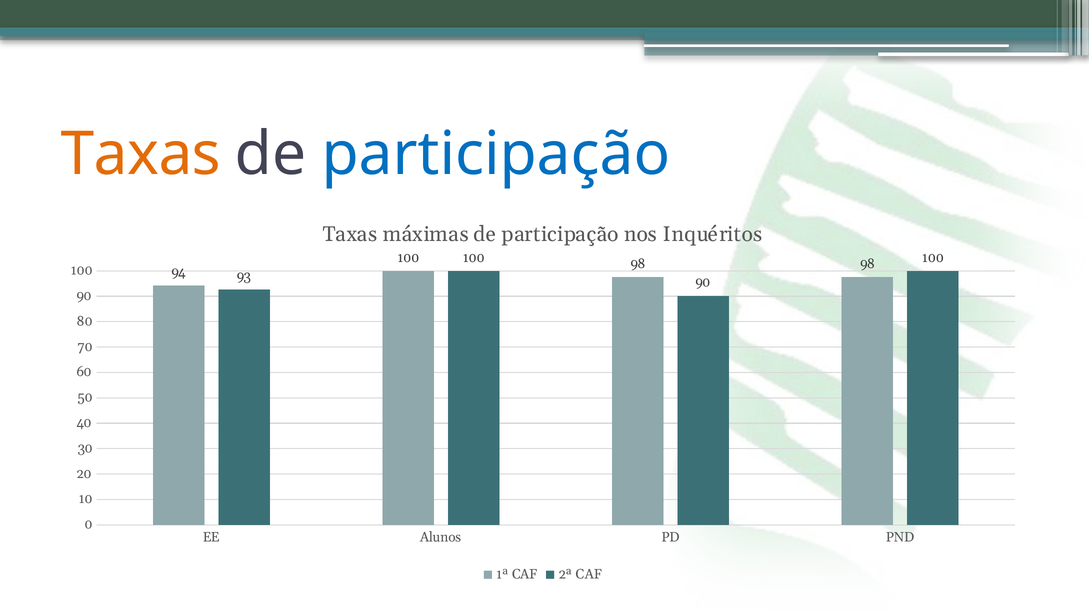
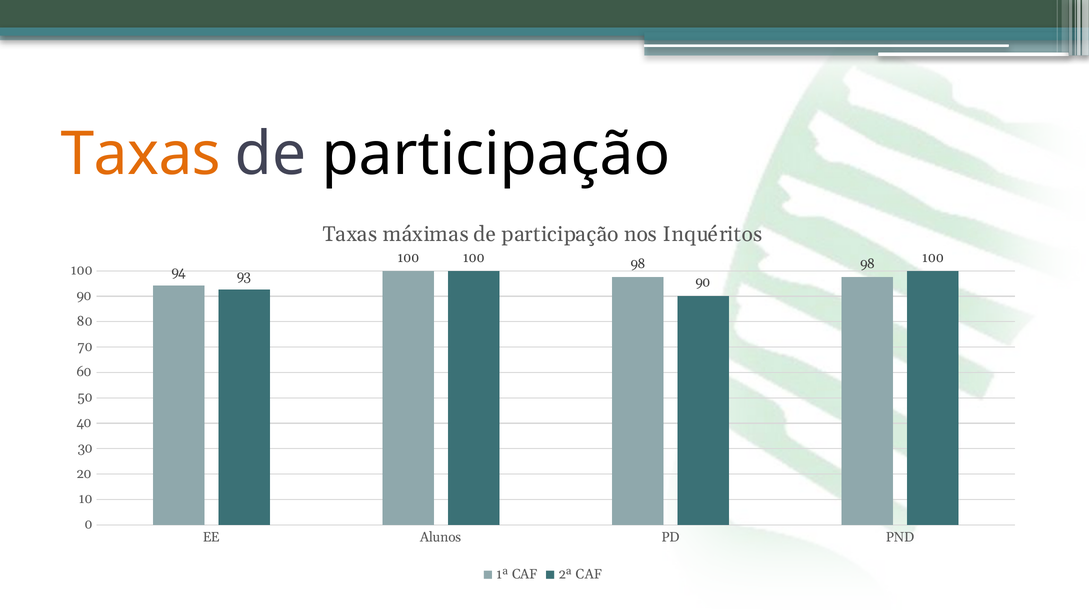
participação colour: blue -> black (496, 154)
